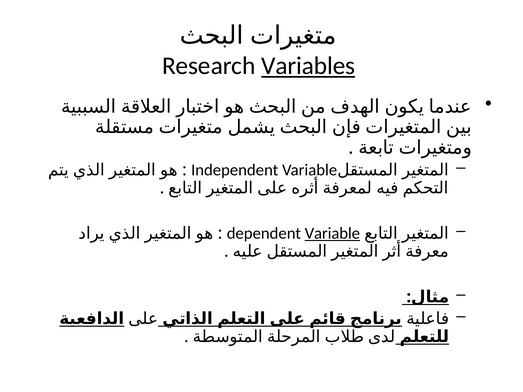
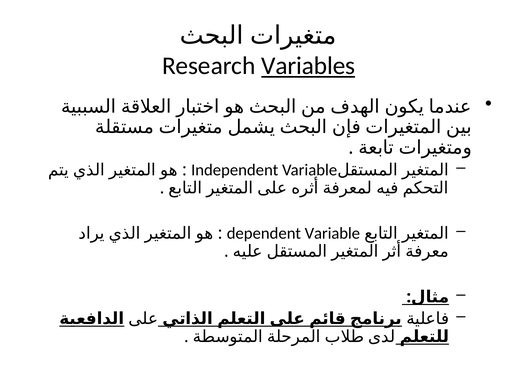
Variable underline: present -> none (332, 234)
